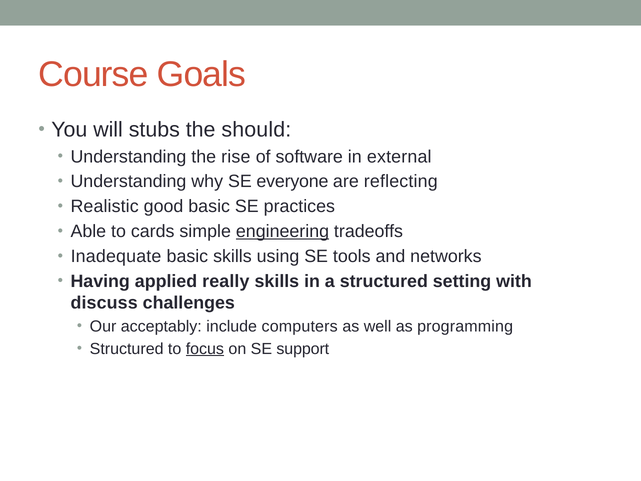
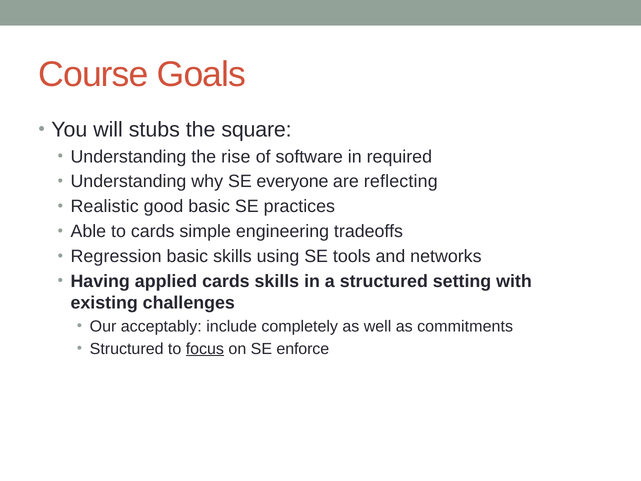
should: should -> square (257, 130)
external: external -> required (399, 157)
engineering underline: present -> none (283, 231)
Inadequate: Inadequate -> Regression (116, 256)
applied really: really -> cards (226, 281)
discuss: discuss -> existing (104, 303)
computers: computers -> completely (300, 326)
programming: programming -> commitments (465, 326)
support: support -> enforce (303, 349)
